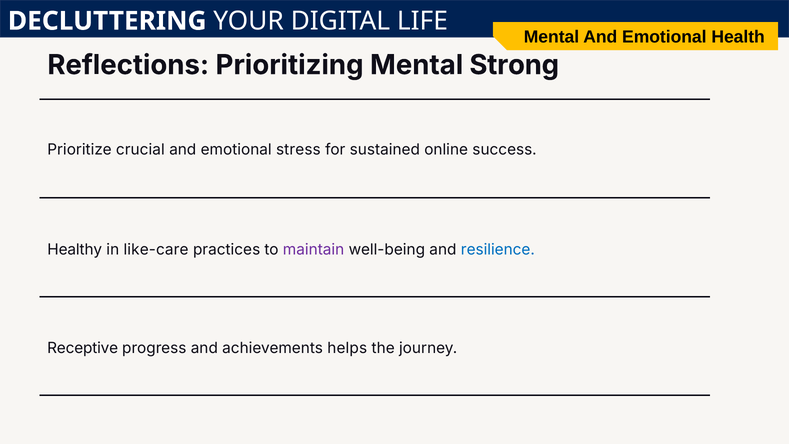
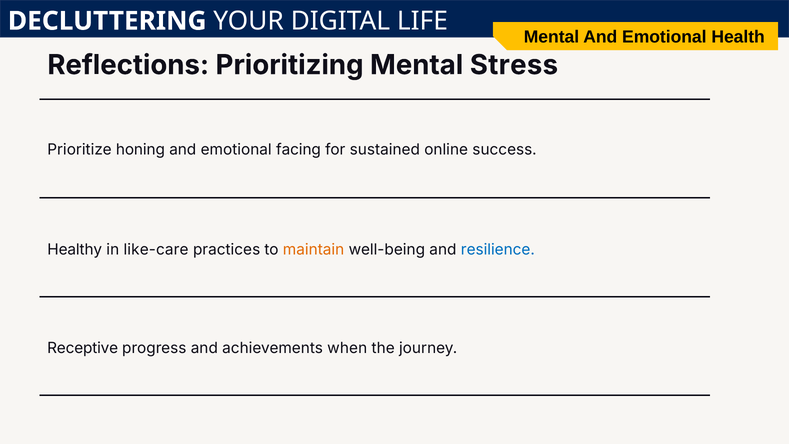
Strong: Strong -> Stress (514, 65)
crucial: crucial -> honing (140, 149)
stress: stress -> facing (298, 149)
maintain colour: purple -> orange (314, 250)
helps: helps -> when (347, 348)
